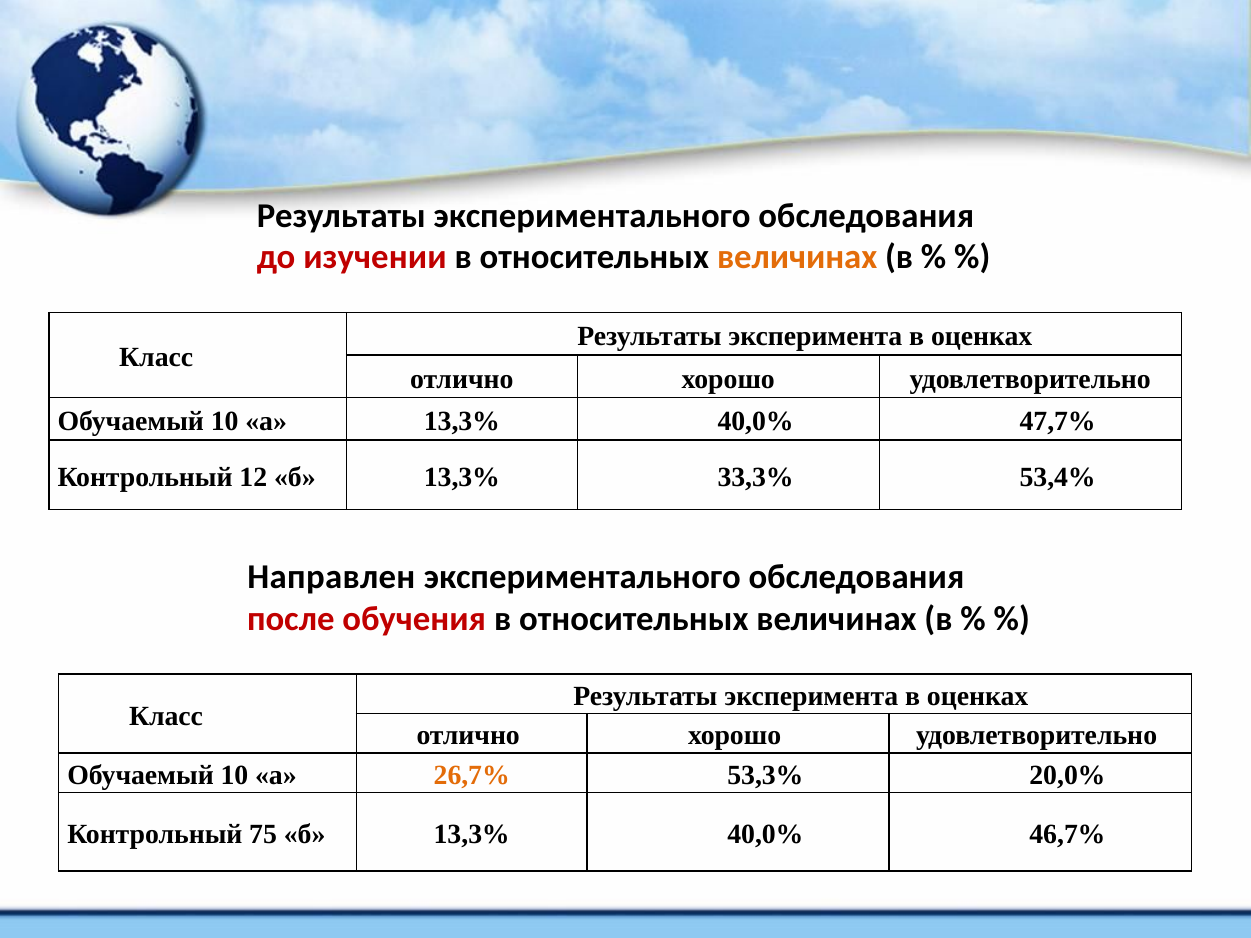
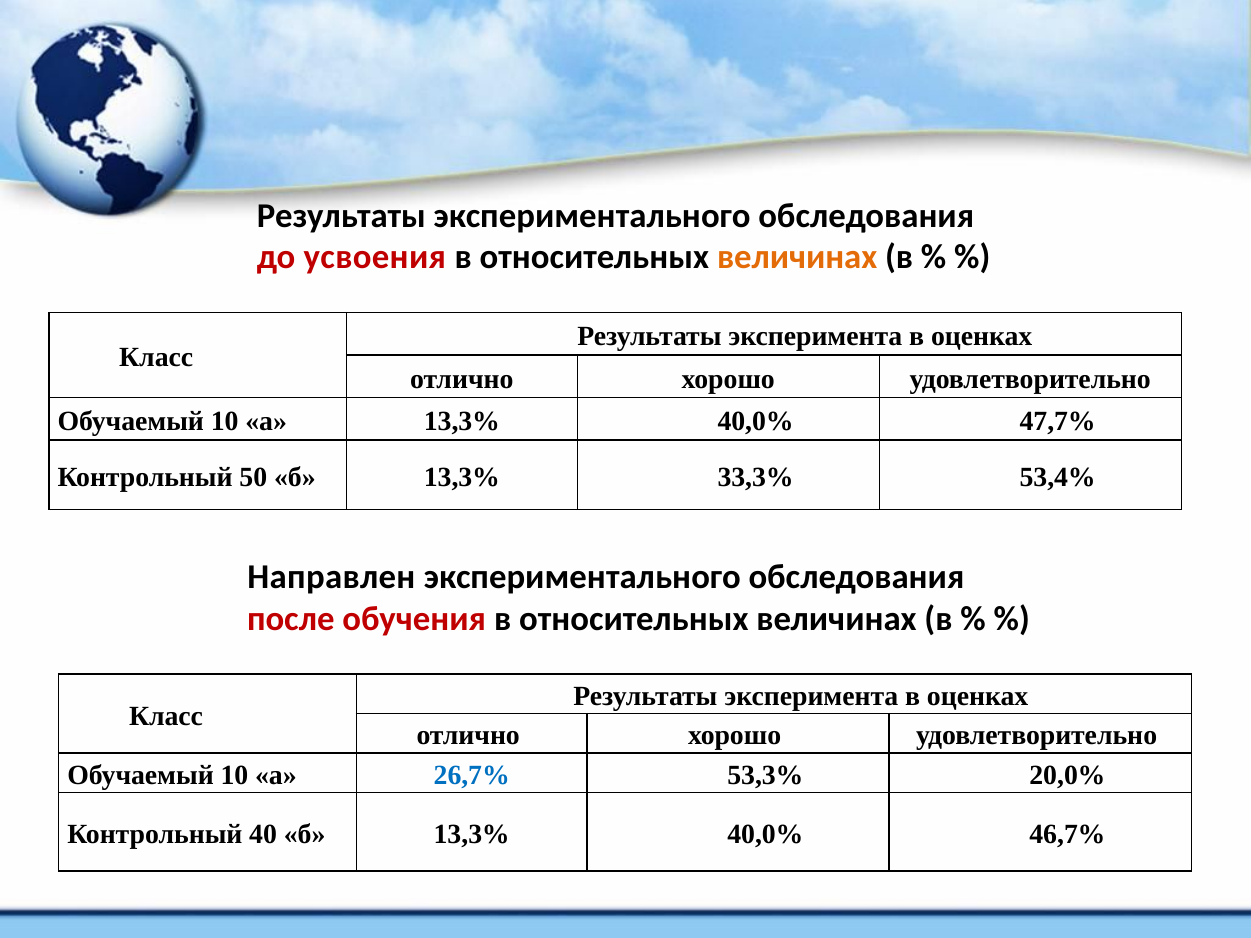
изучении: изучении -> усвоения (375, 257)
12: 12 -> 50 (253, 477)
26,7% colour: orange -> blue (472, 775)
75: 75 -> 40 (263, 834)
